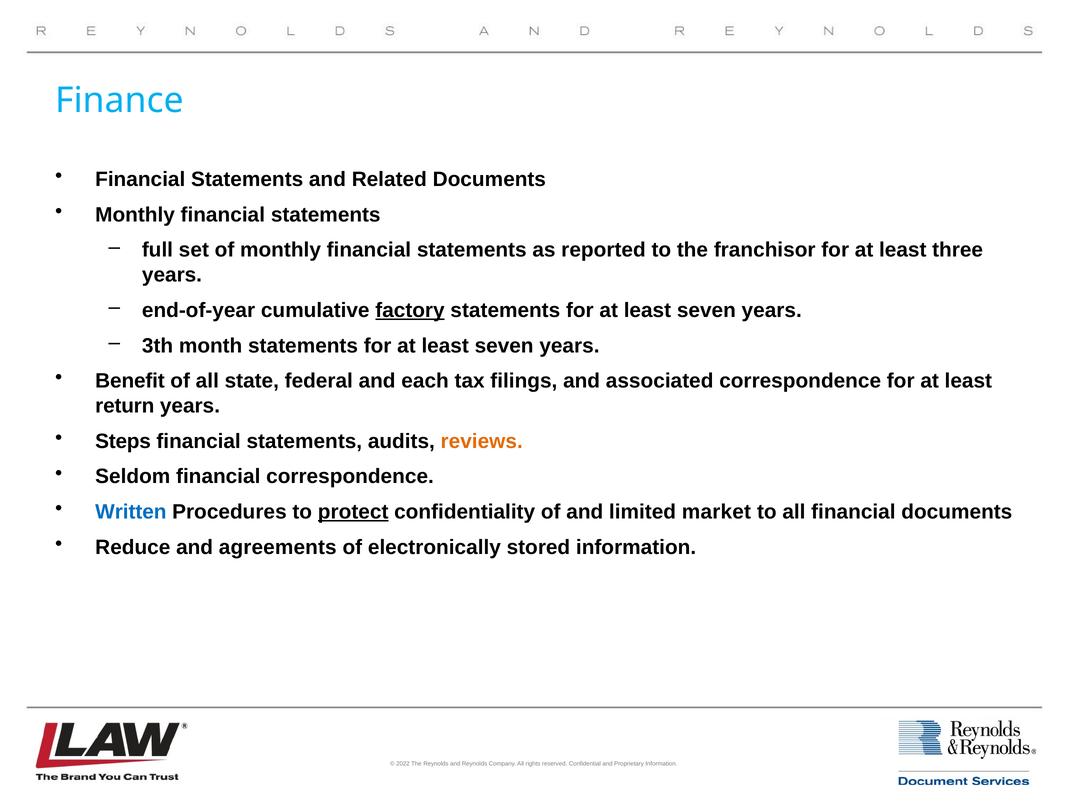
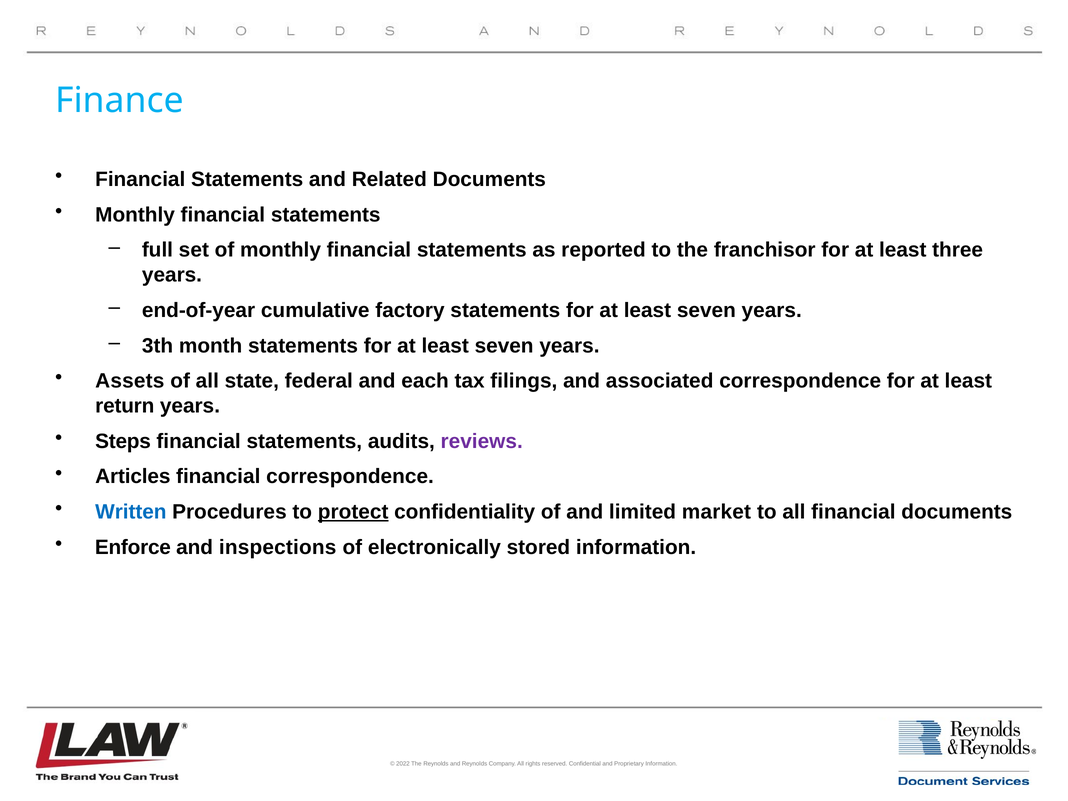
factory underline: present -> none (410, 310)
Benefit: Benefit -> Assets (130, 381)
reviews colour: orange -> purple (482, 441)
Seldom: Seldom -> Articles (133, 477)
Reduce: Reduce -> Enforce (133, 547)
agreements: agreements -> inspections (278, 547)
